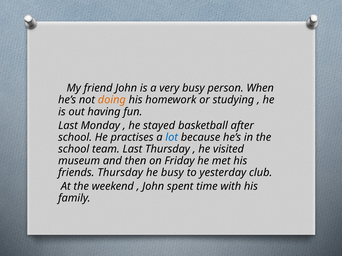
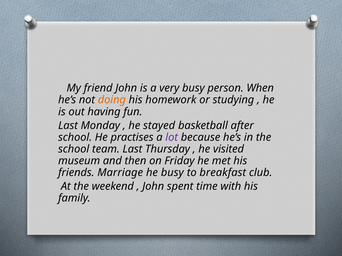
lot colour: blue -> purple (172, 138)
friends Thursday: Thursday -> Marriage (120, 173)
yesterday: yesterday -> breakfast (223, 173)
